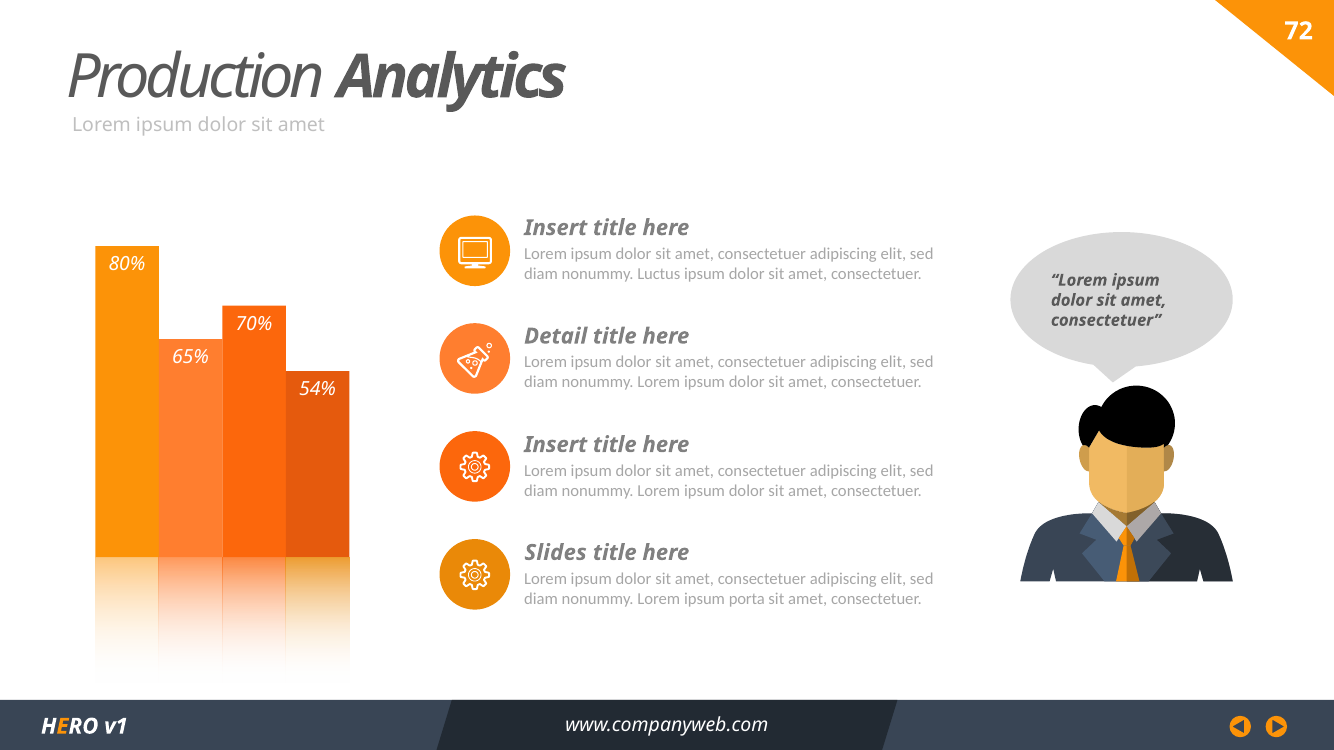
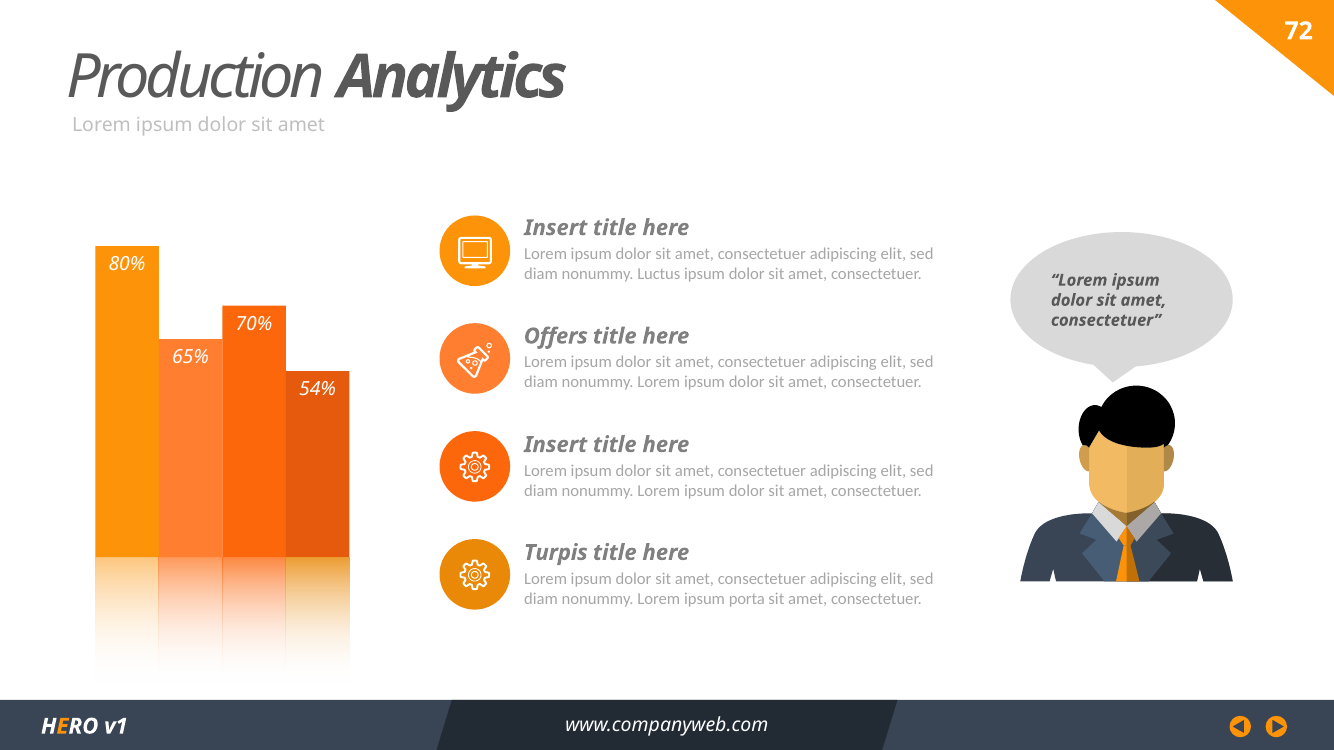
Detail: Detail -> Offers (556, 336)
Slides: Slides -> Turpis (556, 553)
